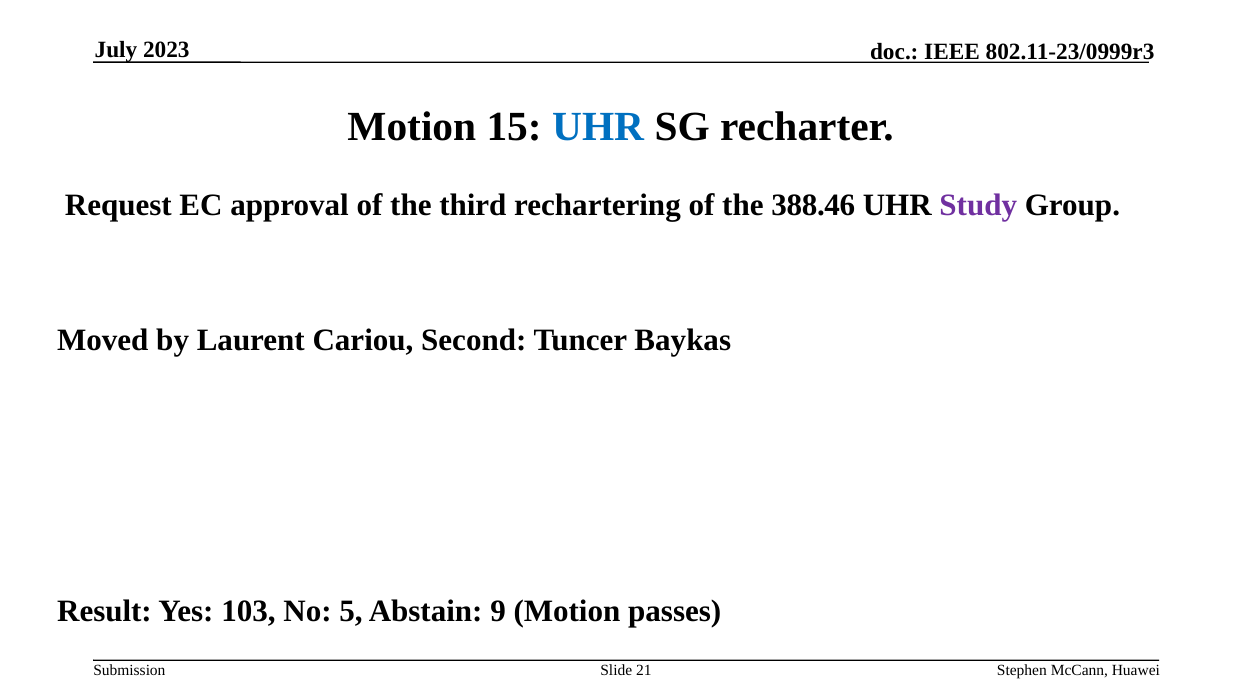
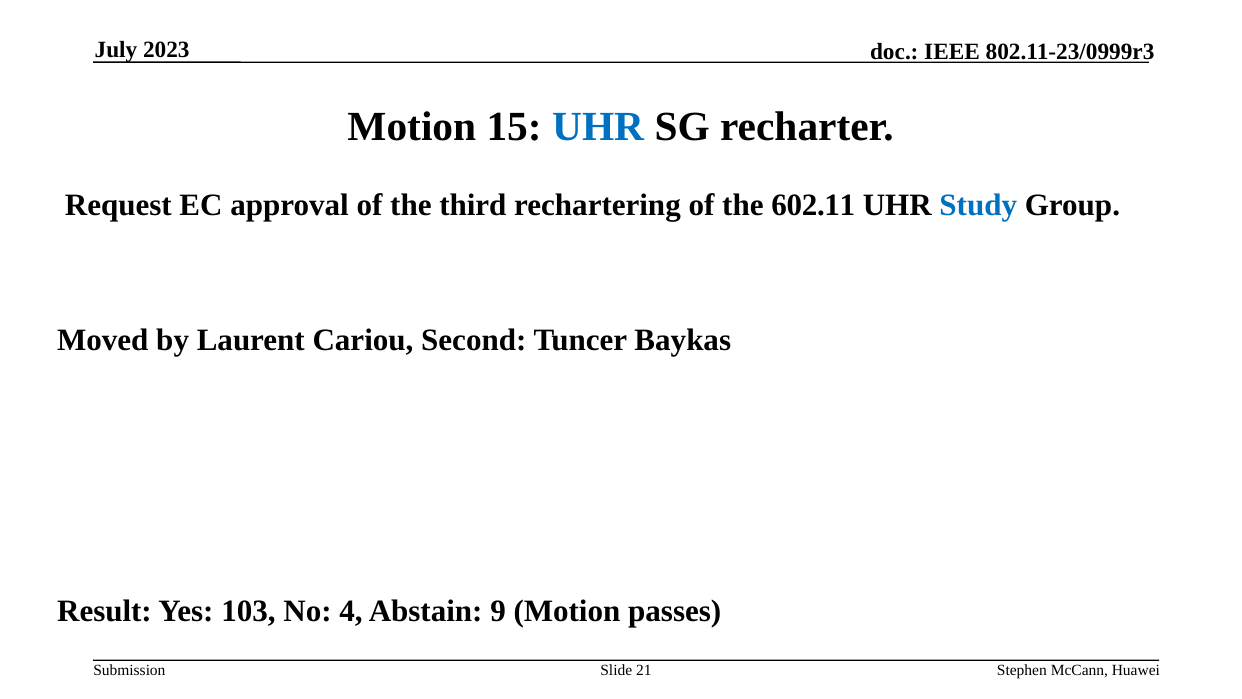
388.46: 388.46 -> 602.11 (813, 205)
Study colour: purple -> blue (978, 205)
5: 5 -> 4 (351, 611)
